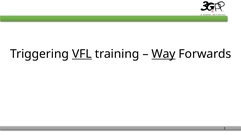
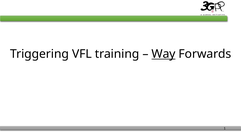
VFL underline: present -> none (82, 54)
